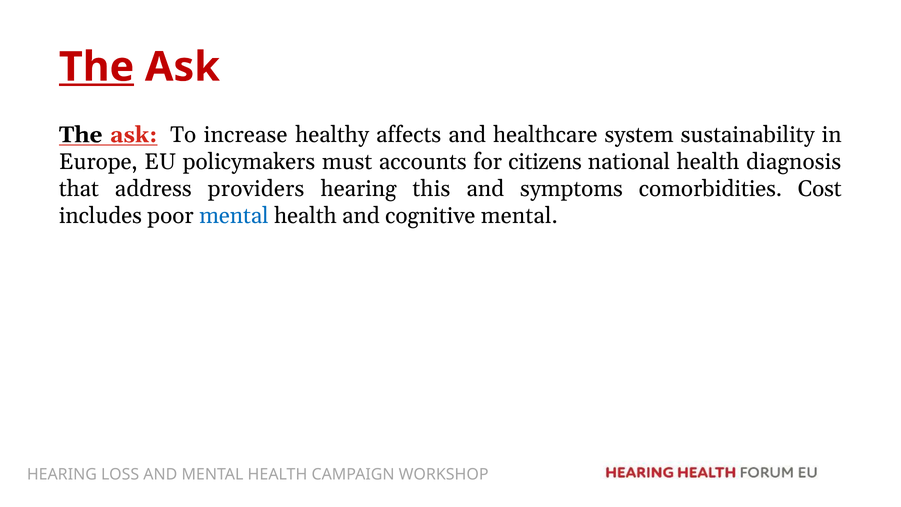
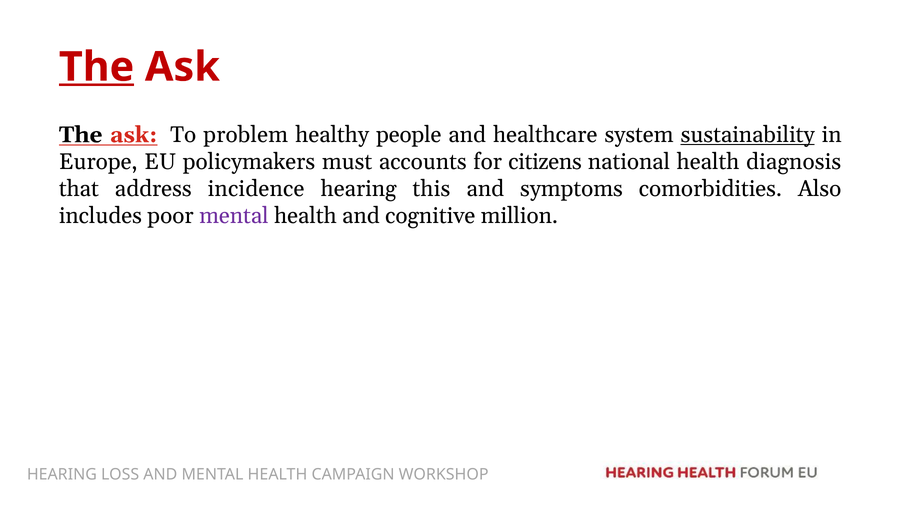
increase: increase -> problem (246, 135)
affects: affects -> people (409, 135)
sustainability underline: none -> present (748, 135)
providers: providers -> incidence (256, 189)
Cost: Cost -> Also (820, 189)
mental colour: blue -> purple (234, 216)
cognitive mental: mental -> million (519, 216)
